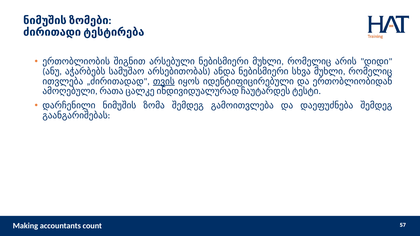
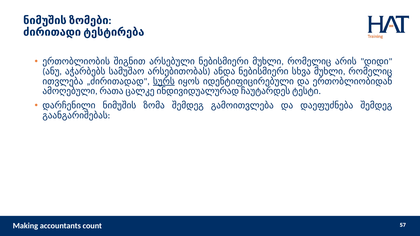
თვის: თვის -> სურს (164, 81)
